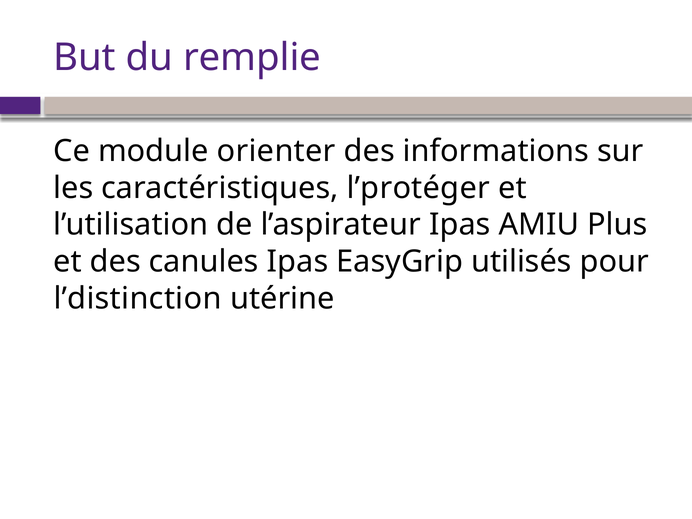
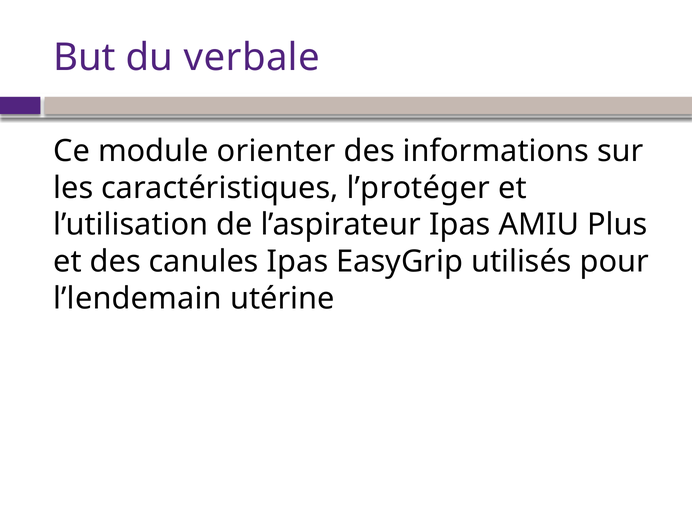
remplie: remplie -> verbale (252, 57)
l’distinction: l’distinction -> l’lendemain (138, 299)
